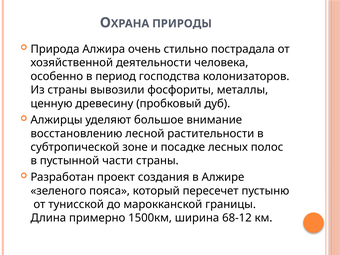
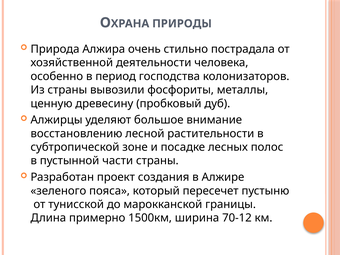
68-12: 68-12 -> 70-12 (237, 218)
